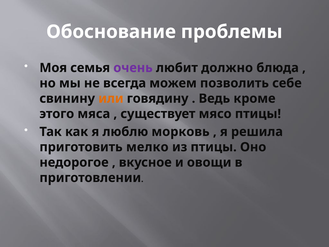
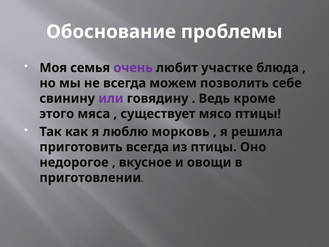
должно: должно -> участке (227, 68)
или colour: orange -> purple (111, 98)
приготовить мелко: мелко -> всегда (147, 147)
